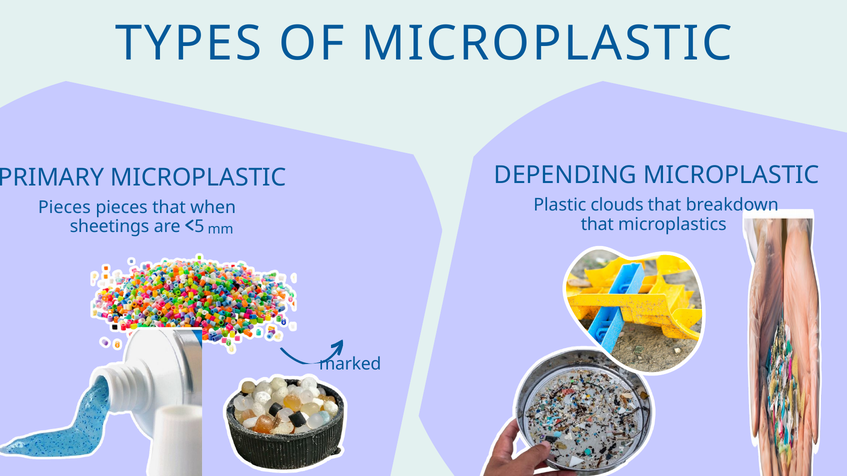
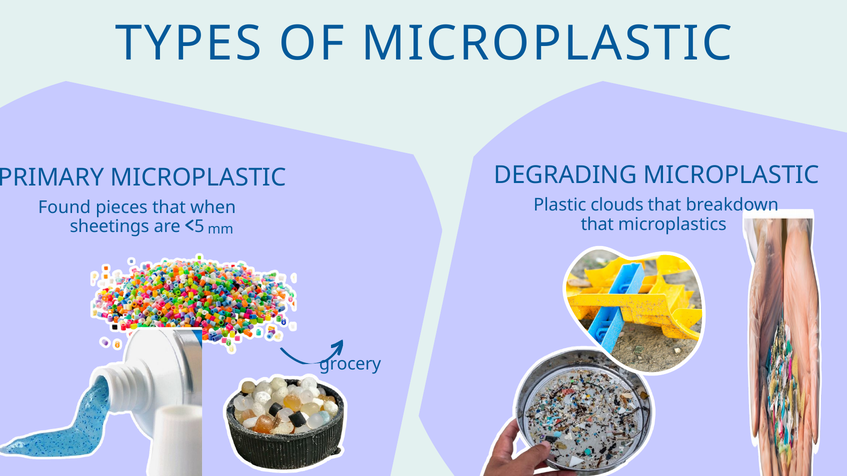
DEPENDING: DEPENDING -> DEGRADING (566, 175)
Pieces: Pieces -> Found (64, 207)
marked: marked -> grocery (350, 364)
